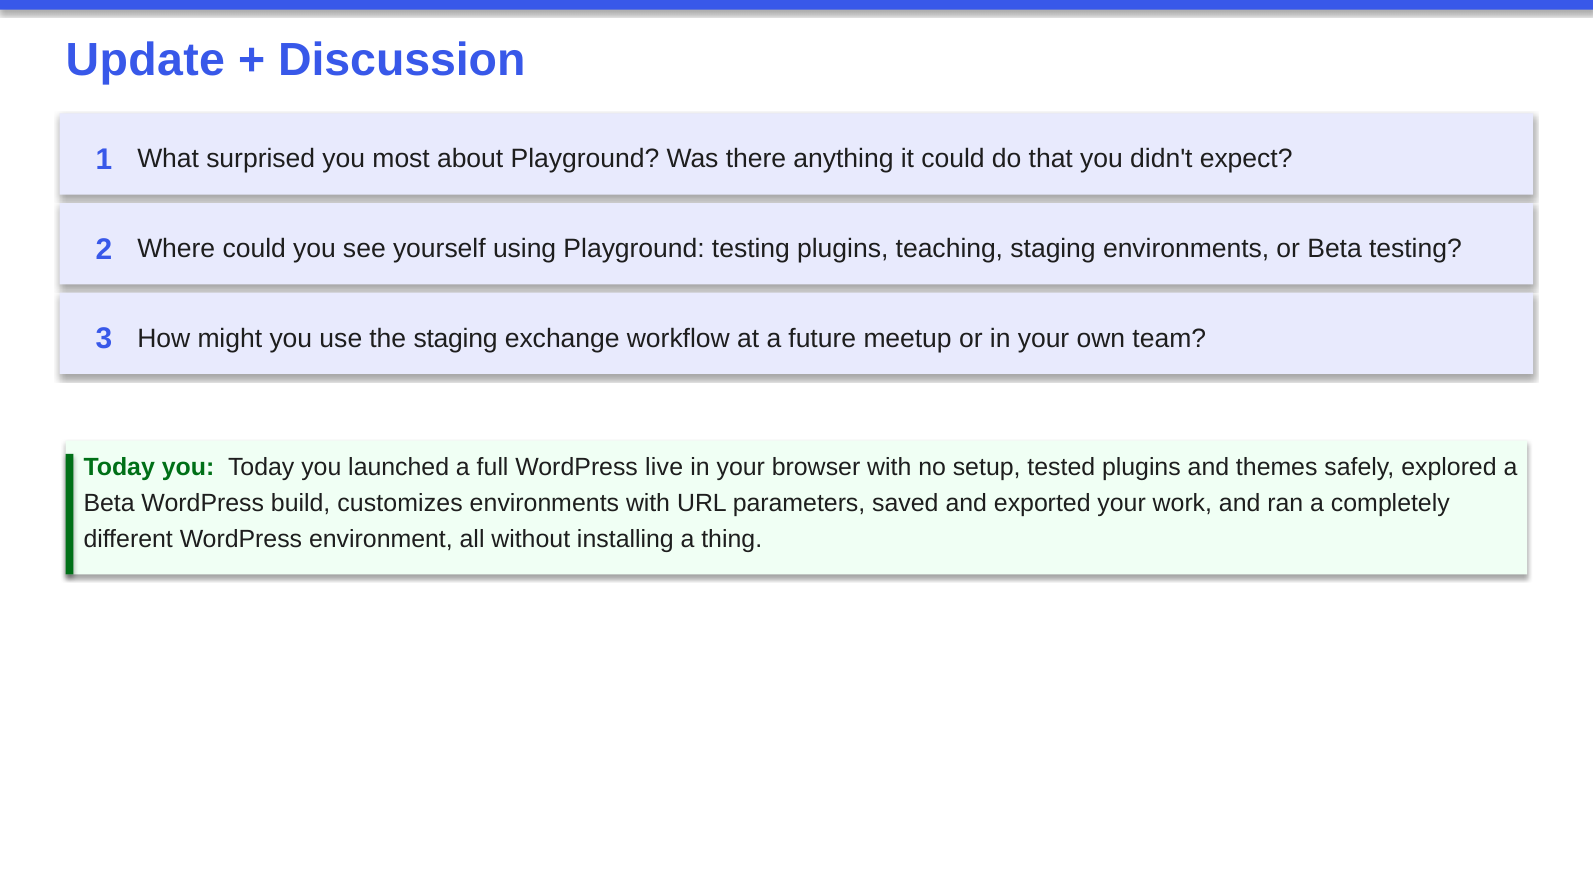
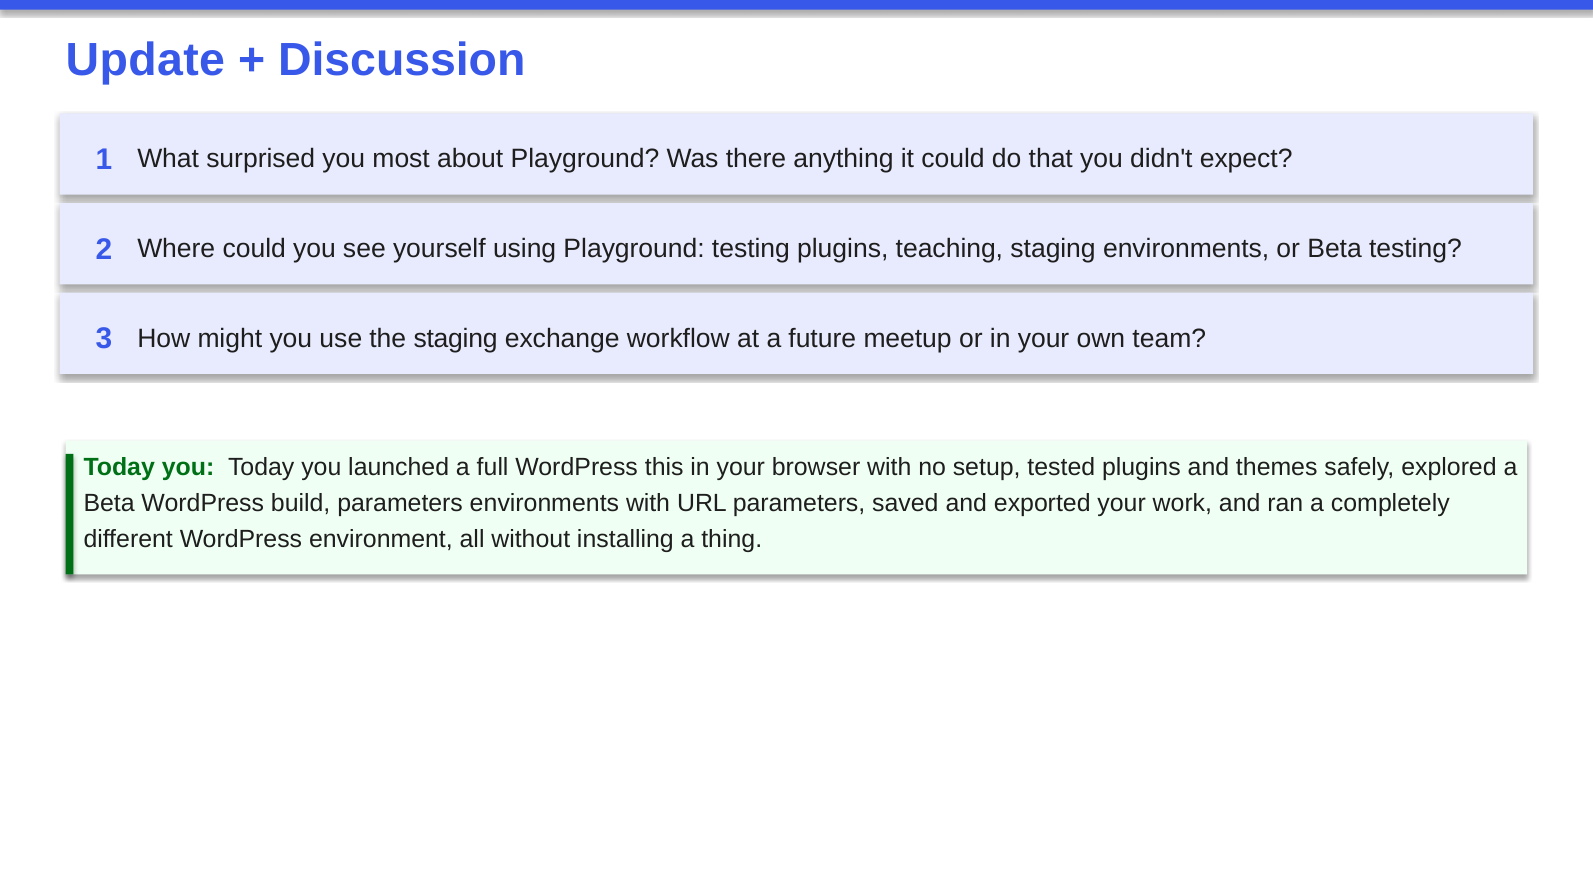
live: live -> this (664, 468)
build customizes: customizes -> parameters (400, 504)
